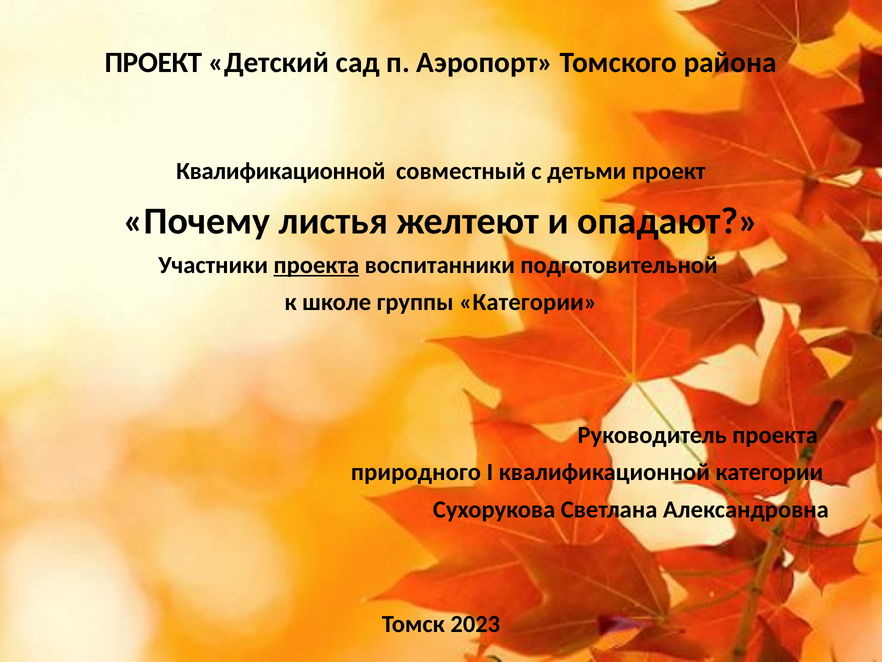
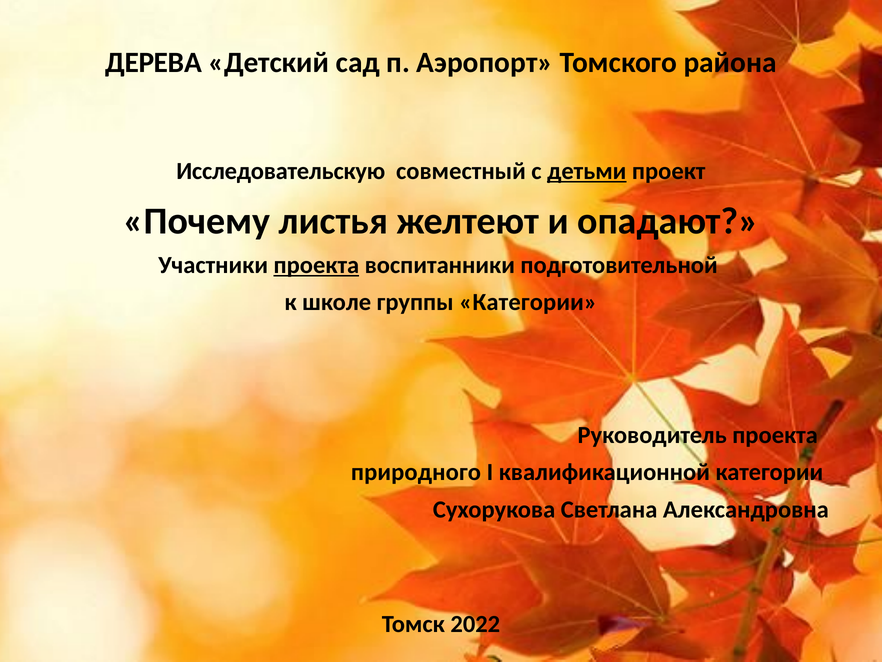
ПРОЕКТ: ПРОЕКТ -> ДЕРЕВА (154, 63)
Квалификационной: Квалификационной -> Исследовательскую (281, 171)
детьми underline: none -> present (587, 171)
2023: 2023 -> 2022 (475, 623)
